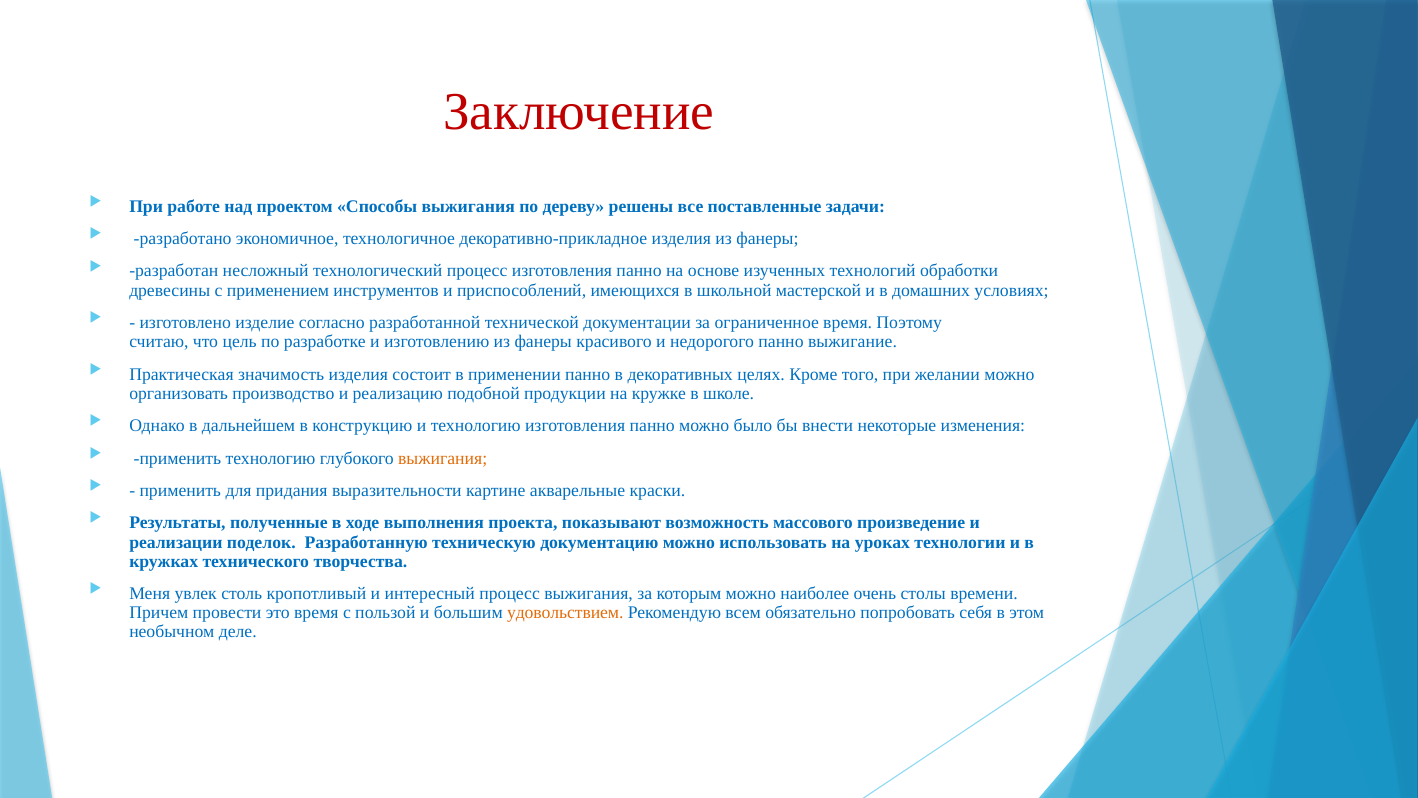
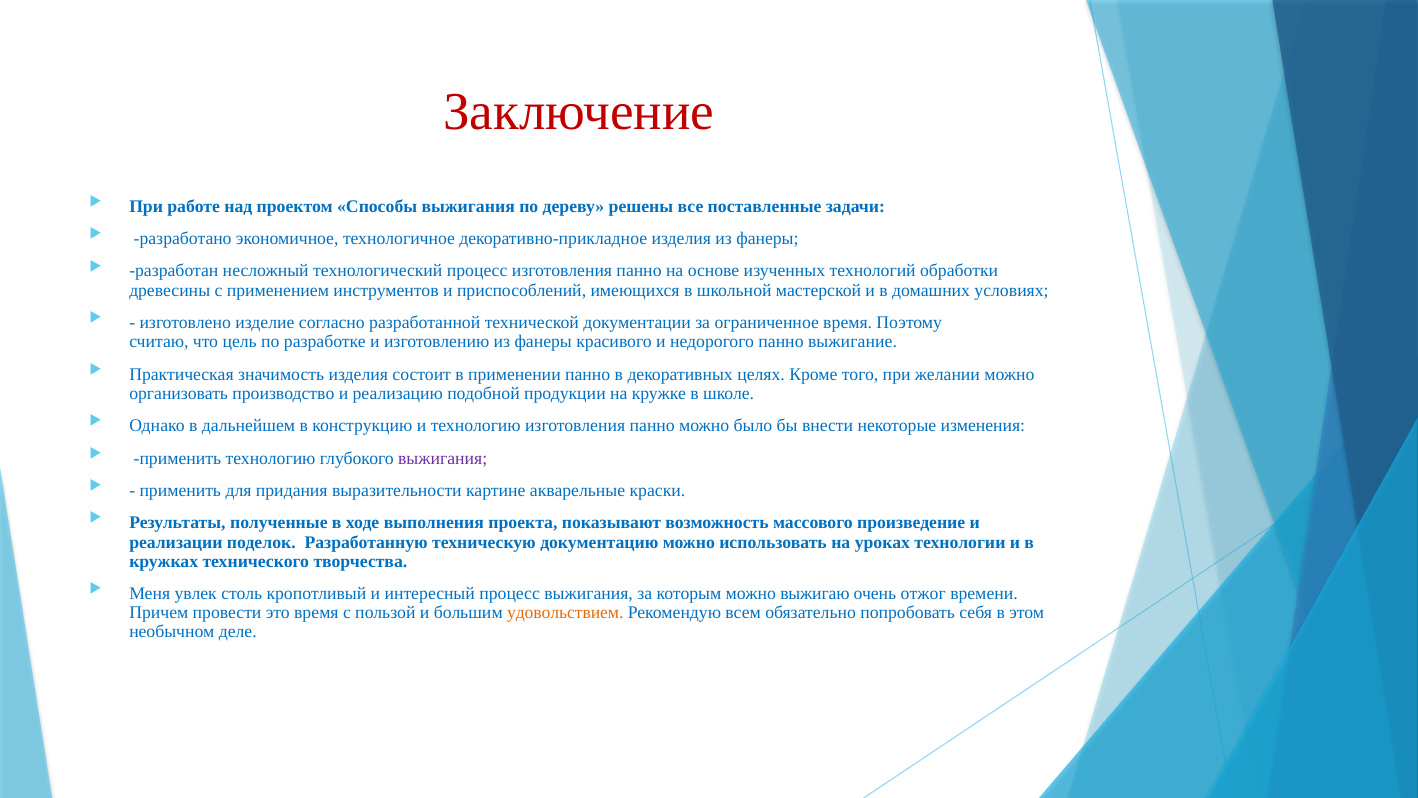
выжигания colour: orange -> purple (443, 458)
наиболее: наиболее -> выжигаю (815, 593)
столы: столы -> отжог (923, 593)
